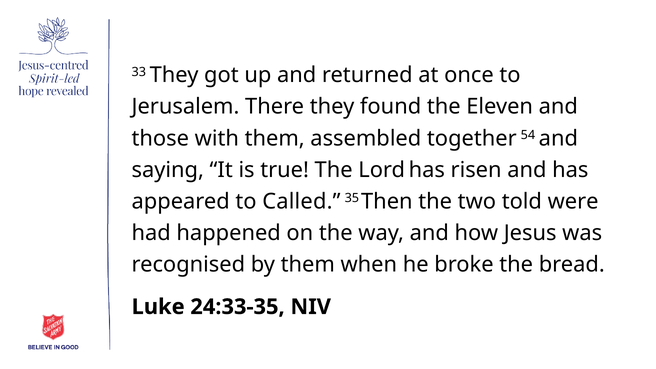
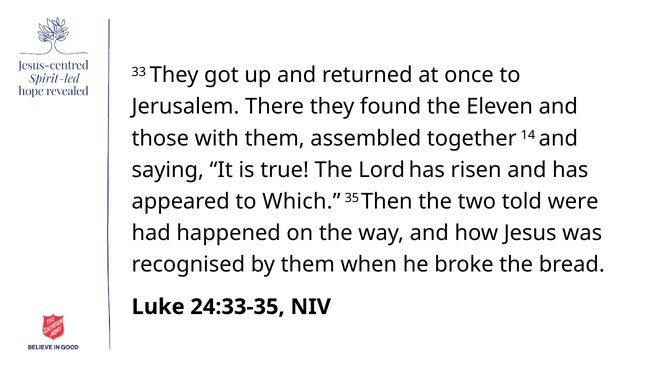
54: 54 -> 14 (528, 135)
Called: Called -> Which (301, 201)
